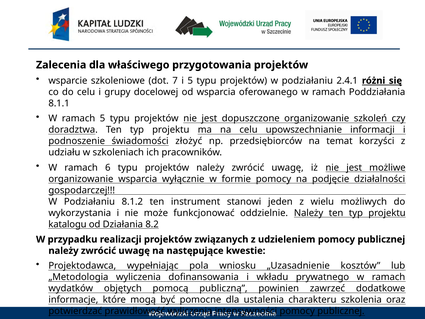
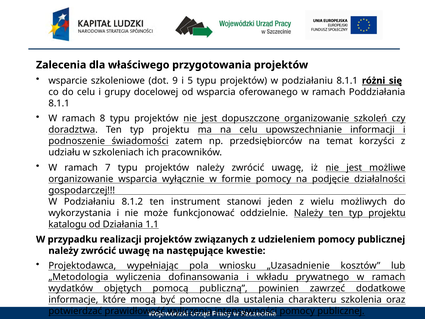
7: 7 -> 9 (175, 81)
podziałaniu 2.4.1: 2.4.1 -> 8.1.1 (347, 81)
ramach 5: 5 -> 8 (103, 118)
złożyć: złożyć -> zatem (189, 141)
6: 6 -> 7 (108, 167)
8.2: 8.2 -> 1.1 (152, 224)
